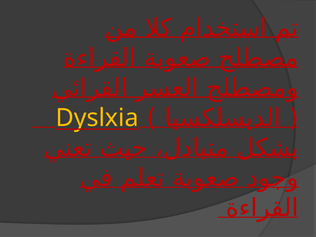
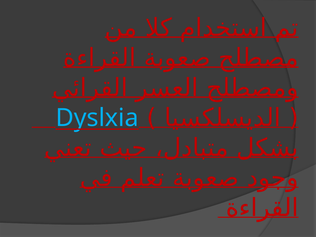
Dyslxia colour: yellow -> light blue (97, 118)
